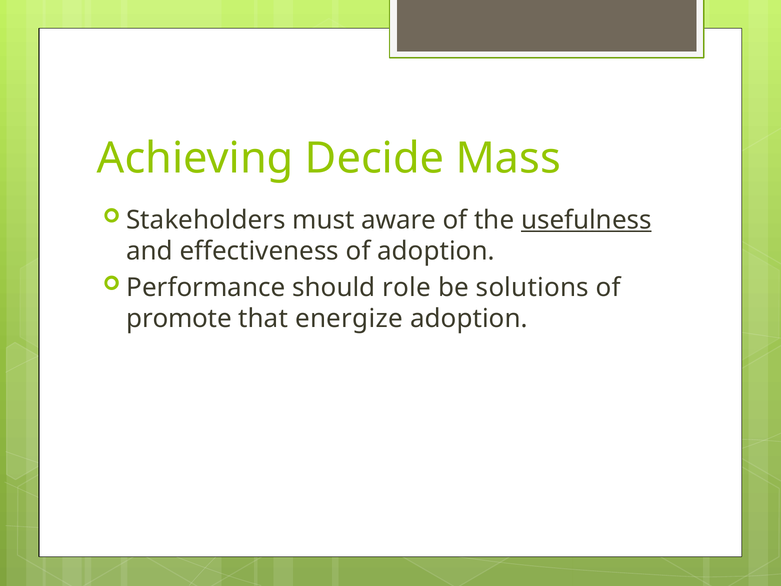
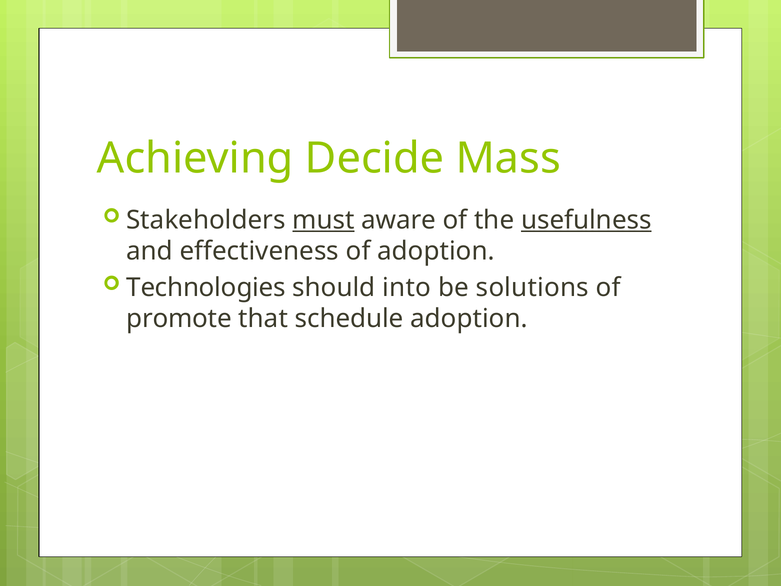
must underline: none -> present (323, 220)
Performance: Performance -> Technologies (206, 288)
role: role -> into (407, 288)
energize: energize -> schedule (349, 319)
